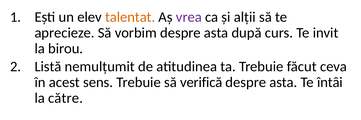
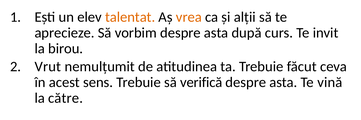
vrea colour: purple -> orange (189, 17)
Listă: Listă -> Vrut (48, 67)
întâi: întâi -> vină (330, 83)
